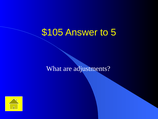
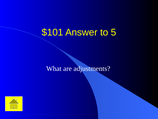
$105: $105 -> $101 (52, 32)
